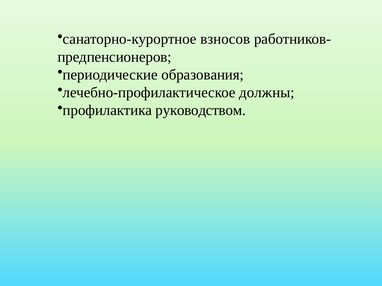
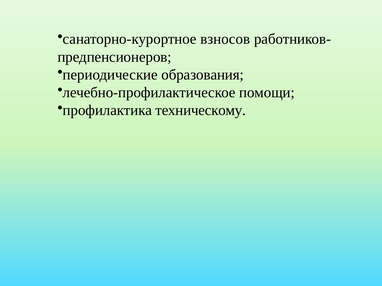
должны: должны -> помощи (267, 93)
руководством: руководством -> техническому (201, 110)
